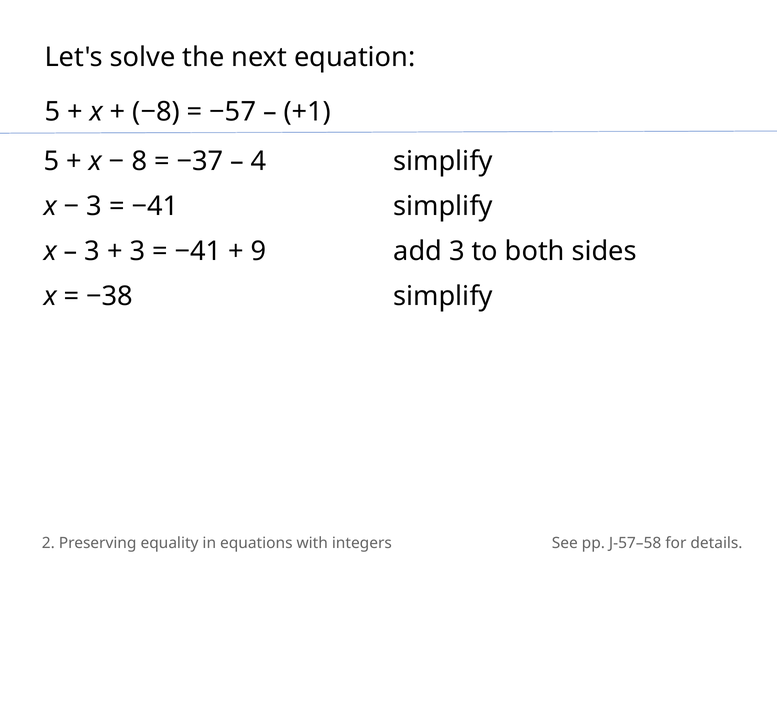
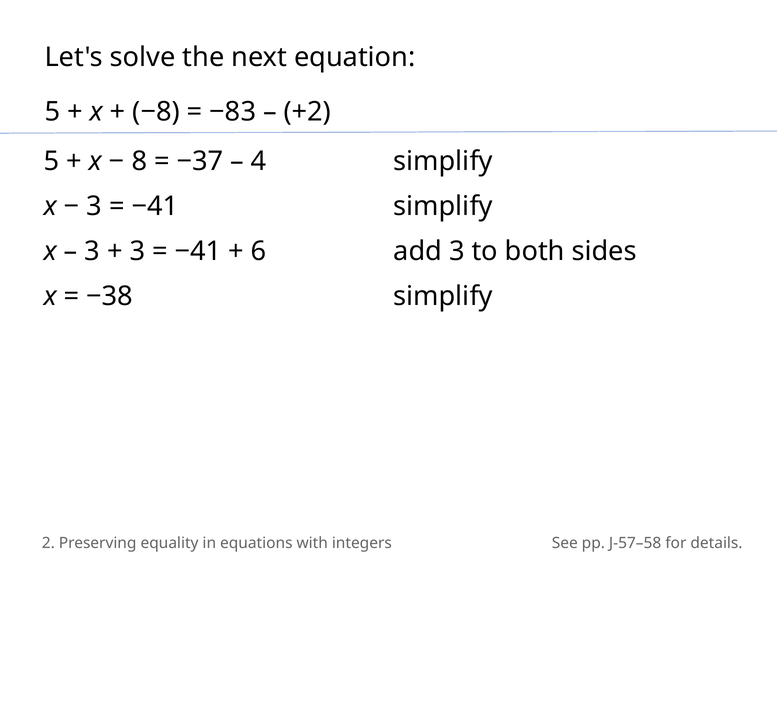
−57: −57 -> −83 (233, 112)
+1: +1 -> +2 (307, 112)
9: 9 -> 6 (259, 251)
